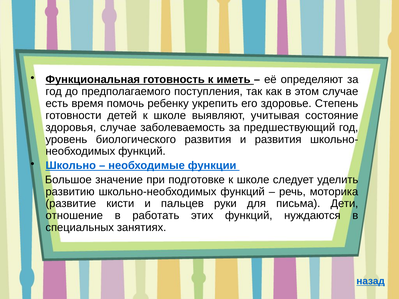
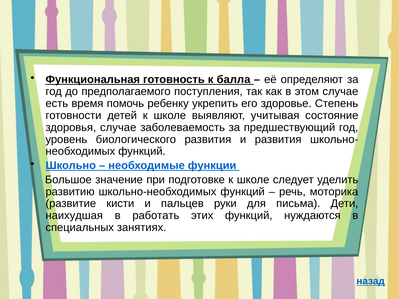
иметь: иметь -> балла (234, 80)
отношение: отношение -> наихудшая (74, 216)
